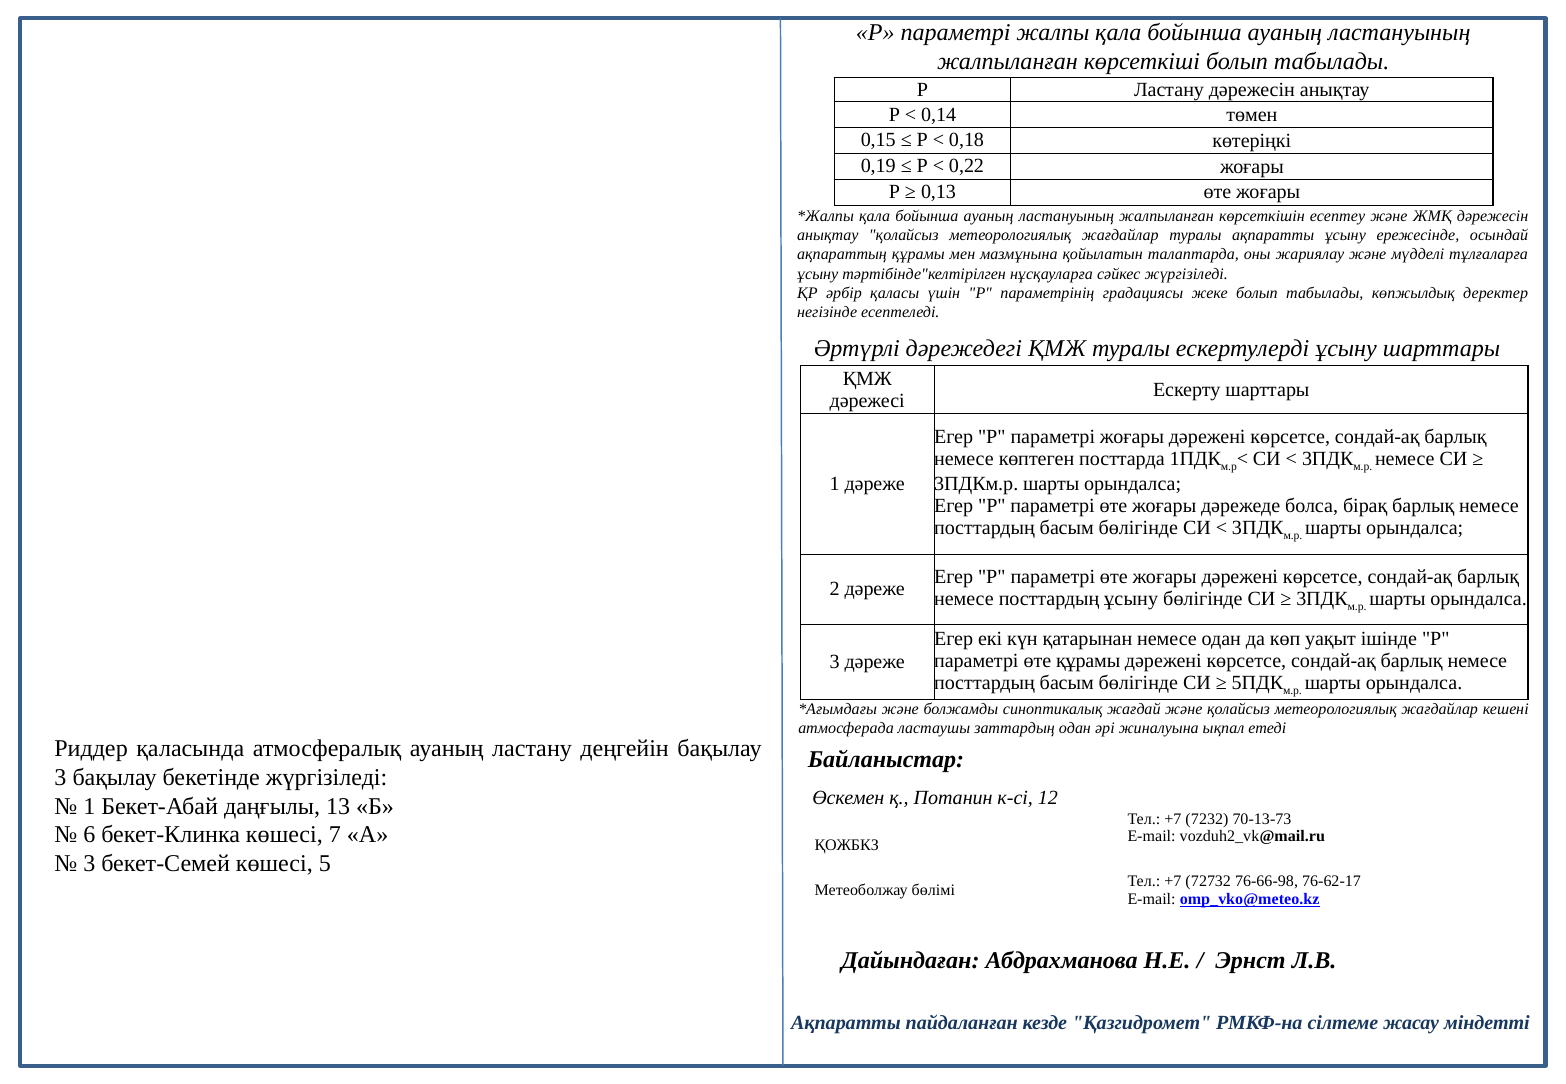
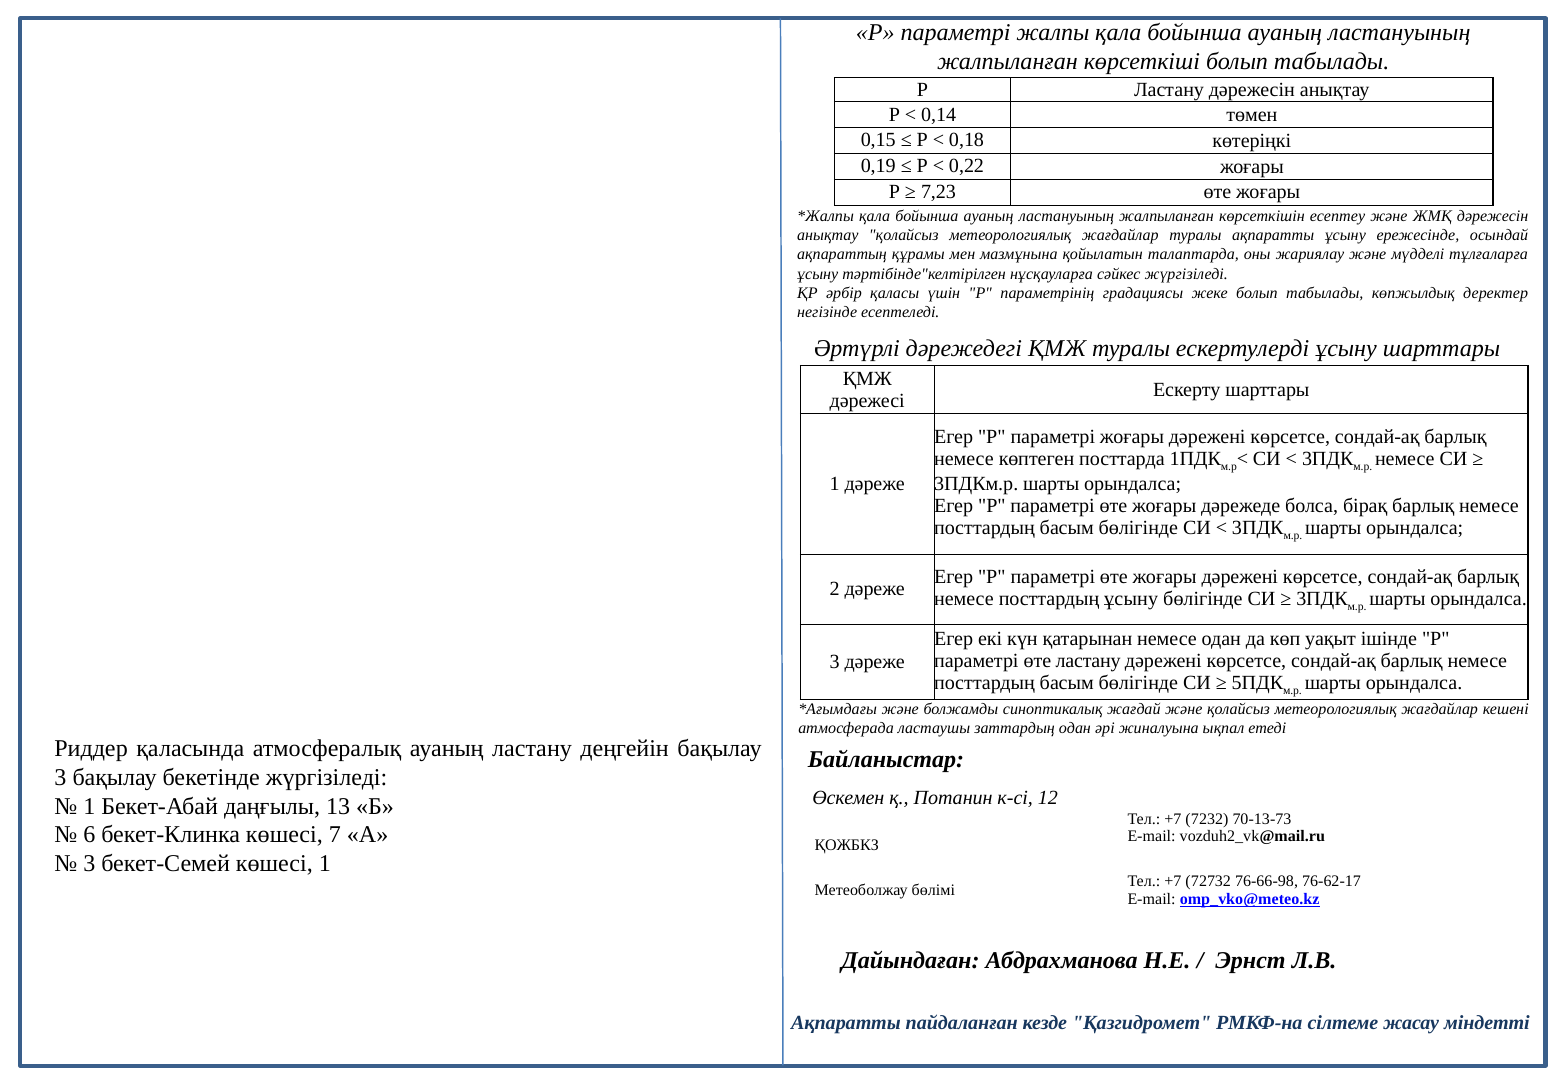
0,13: 0,13 -> 7,23 (938, 192)
өте құрамы: құрамы -> ластану (1088, 661)
көшесі 5: 5 -> 1 (325, 864)
